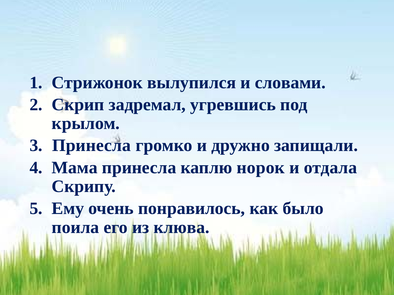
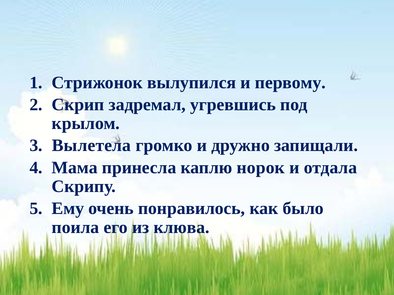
словами: словами -> первому (290, 83)
Принесла: Принесла -> Вылетела (91, 146)
